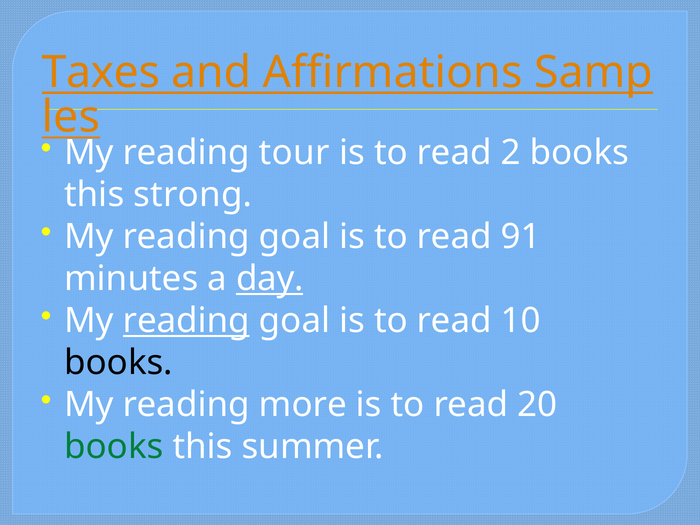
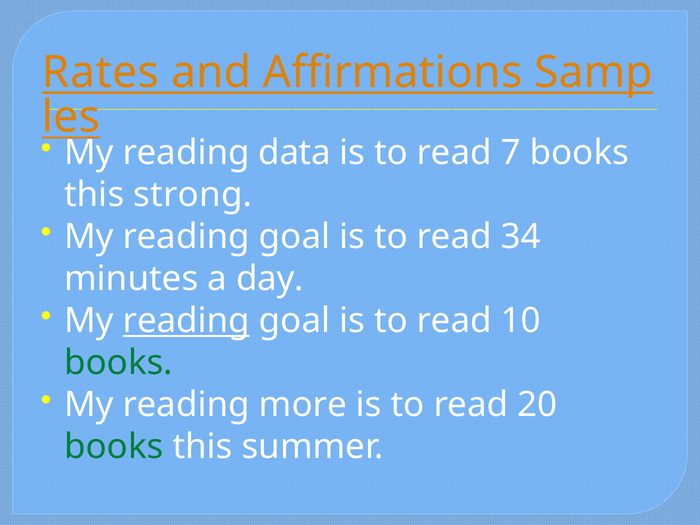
Taxes: Taxes -> Rates (100, 73)
tour: tour -> data (295, 153)
2: 2 -> 7 (511, 153)
91: 91 -> 34 (521, 237)
day underline: present -> none (270, 279)
books colour: black -> green (119, 363)
